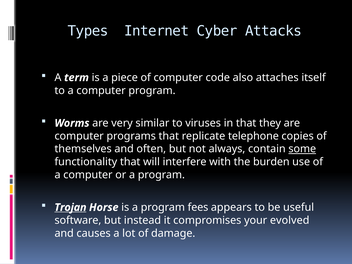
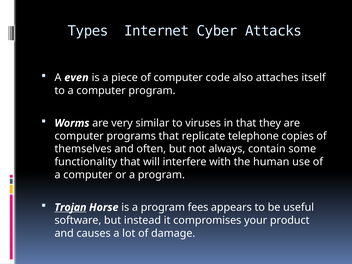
term: term -> even (76, 78)
some underline: present -> none (302, 149)
burden: burden -> human (271, 162)
evolved: evolved -> product (290, 220)
